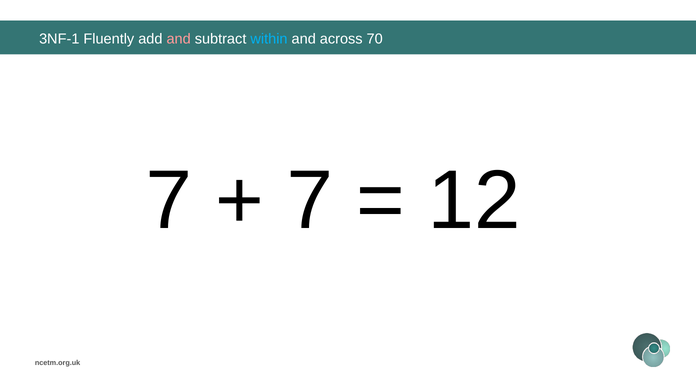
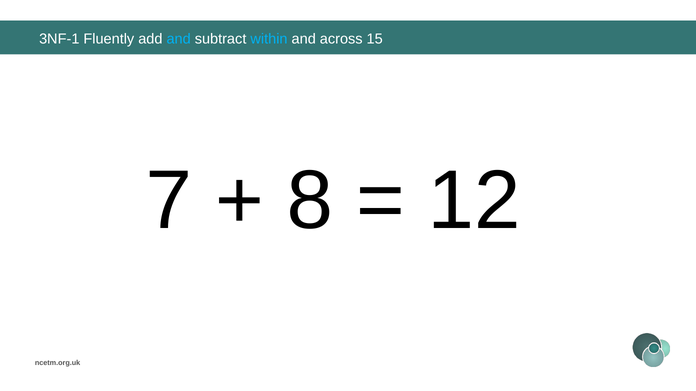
and colour: pink -> light blue (179, 39)
70: 70 -> 15 (375, 39)
7: 7 -> 8 (310, 201)
